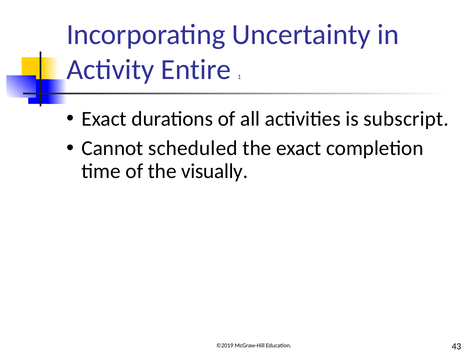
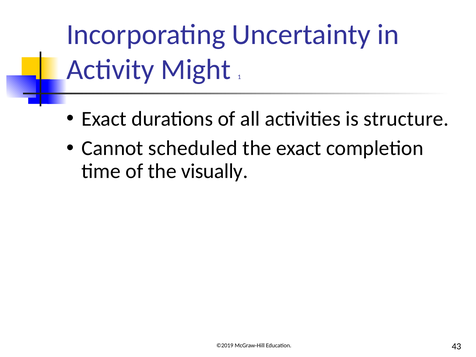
Entire: Entire -> Might (196, 69)
subscript: subscript -> structure (406, 119)
